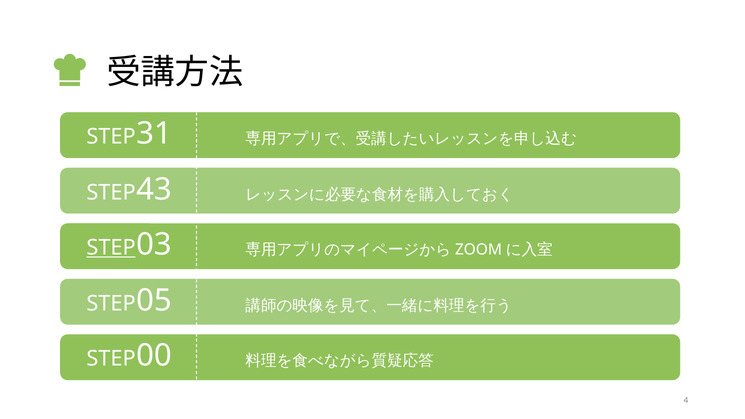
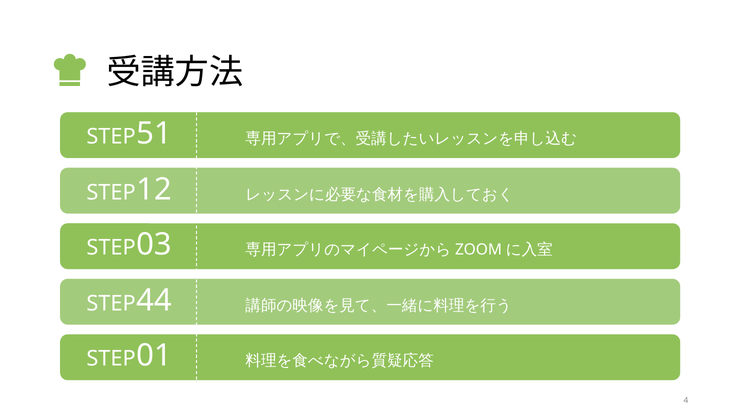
31: 31 -> 51 (154, 134)
43: 43 -> 12 (154, 189)
STEP underline: present -> none (111, 248)
05: 05 -> 44 (154, 301)
00: 00 -> 01 (154, 356)
